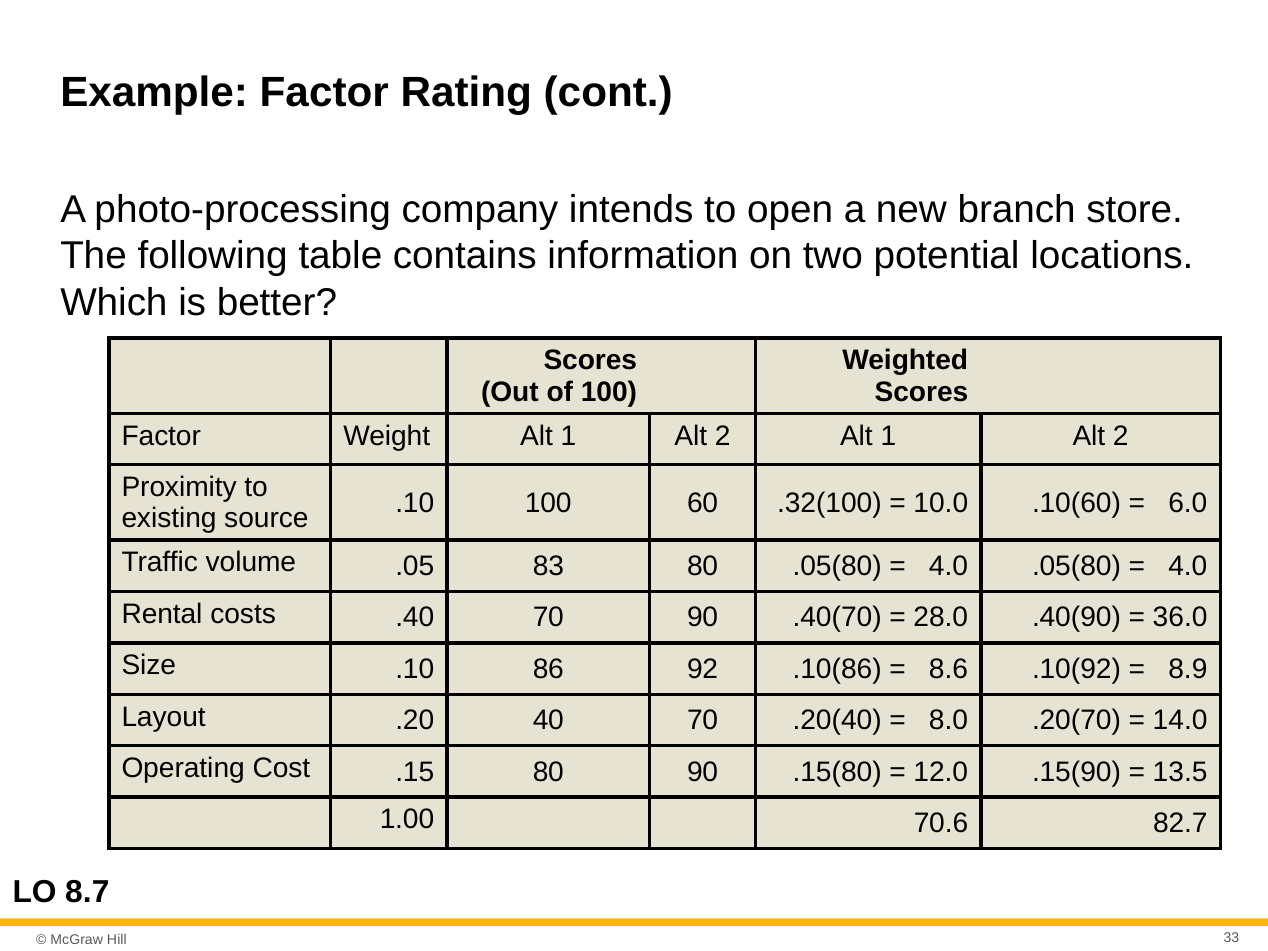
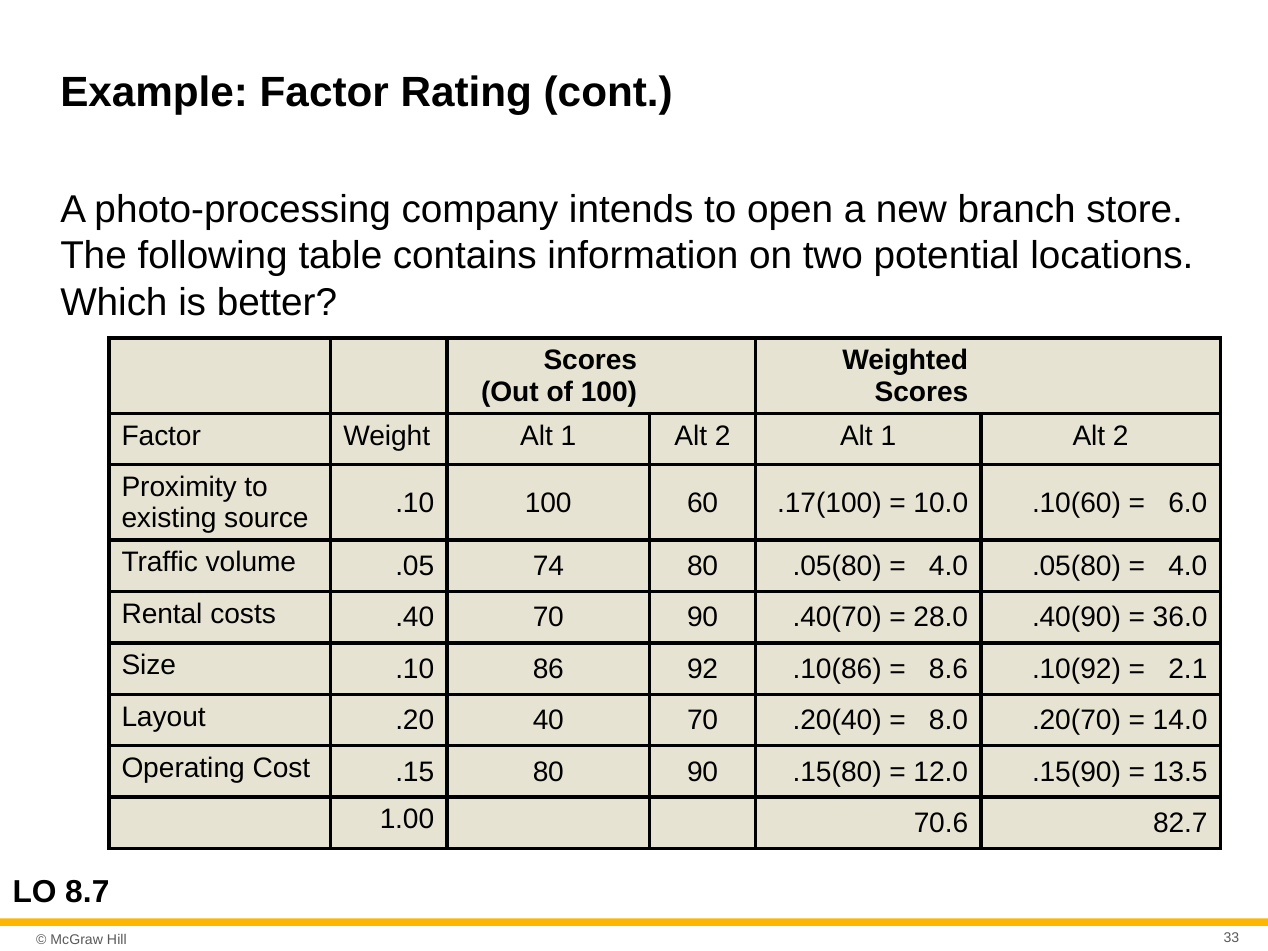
.32(100: .32(100 -> .17(100 (829, 503)
83: 83 -> 74 (548, 566)
8.9: 8.9 -> 2.1 (1188, 669)
